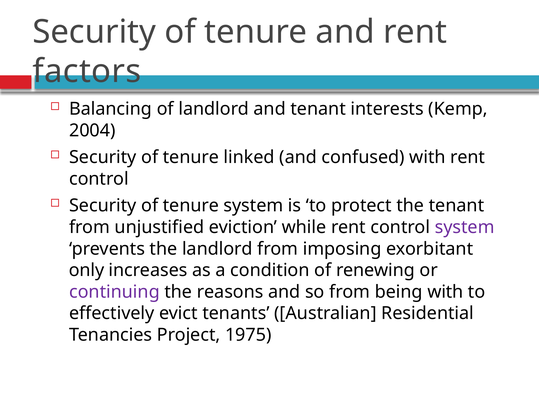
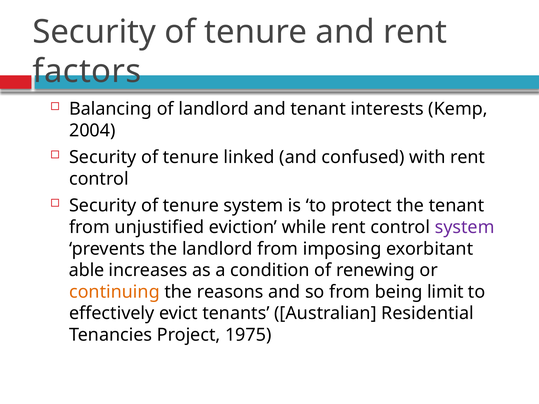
only: only -> able (87, 270)
continuing colour: purple -> orange (114, 292)
being with: with -> limit (445, 292)
